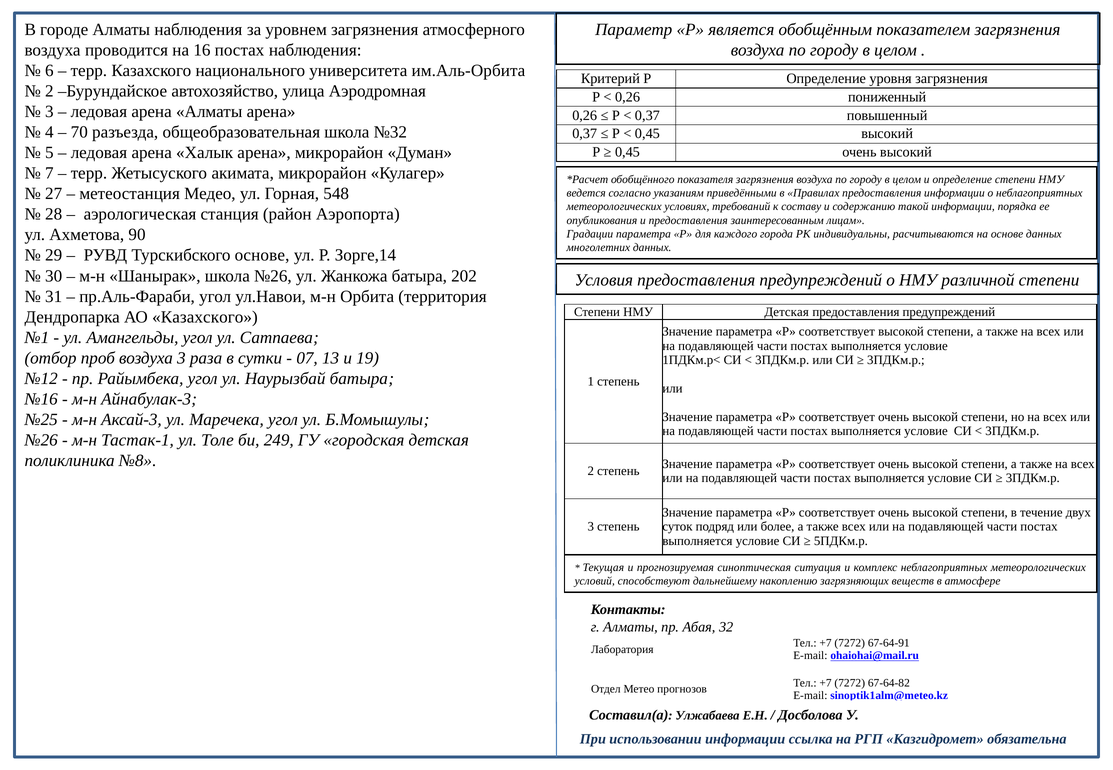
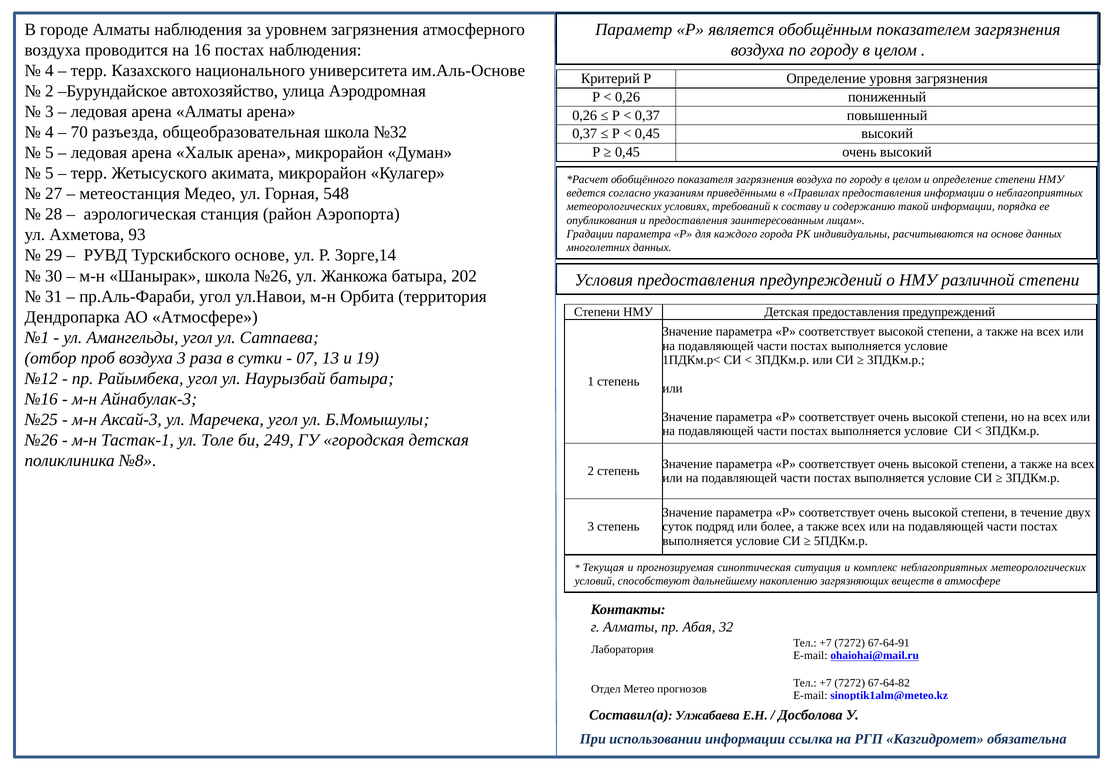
6: 6 -> 4 (49, 71)
им.Аль-Орбита: им.Аль-Орбита -> им.Аль-Основе (468, 71)
7: 7 -> 5 (49, 173)
90: 90 -> 93 (137, 235)
АО Казахского: Казахского -> Атмосфере (205, 317)
